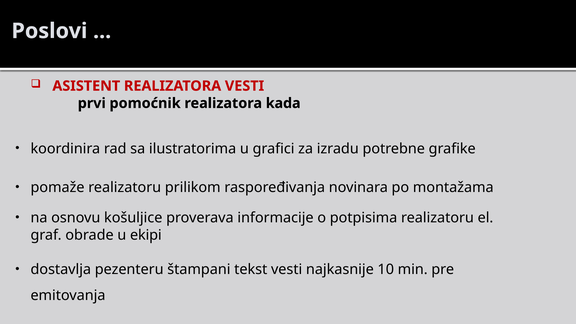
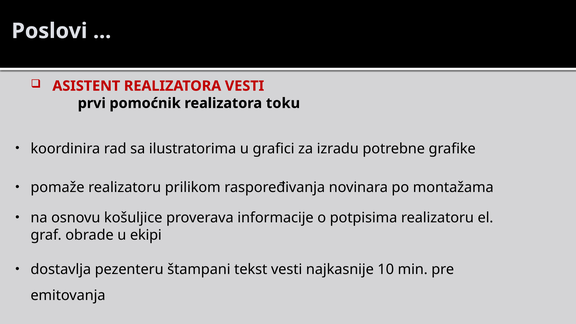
kada: kada -> toku (283, 103)
